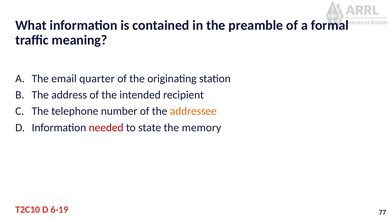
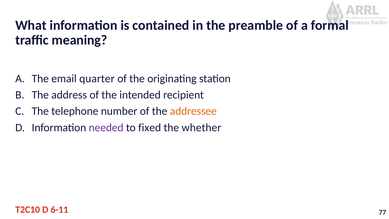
needed colour: red -> purple (106, 127)
state: state -> fixed (150, 127)
memory: memory -> whether (201, 127)
6-19: 6-19 -> 6-11 (59, 210)
